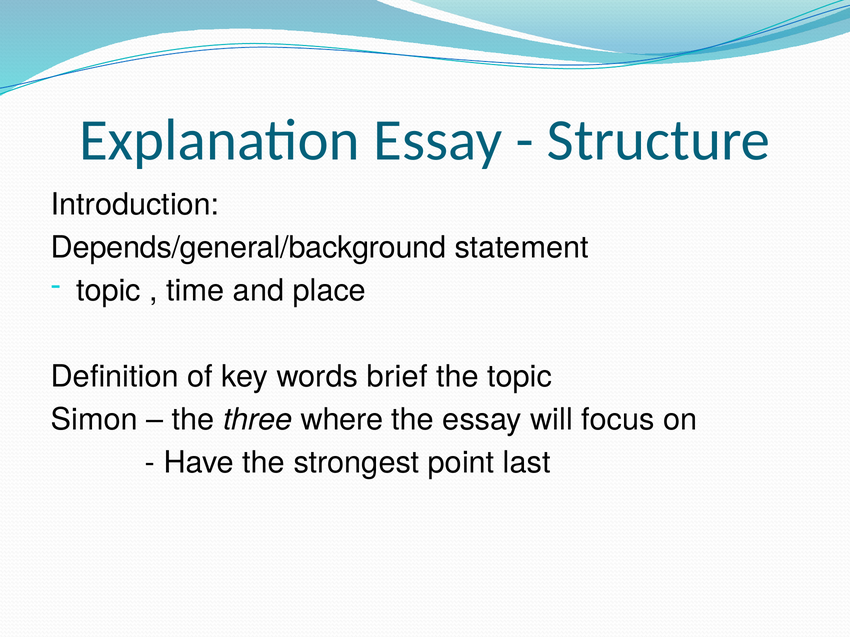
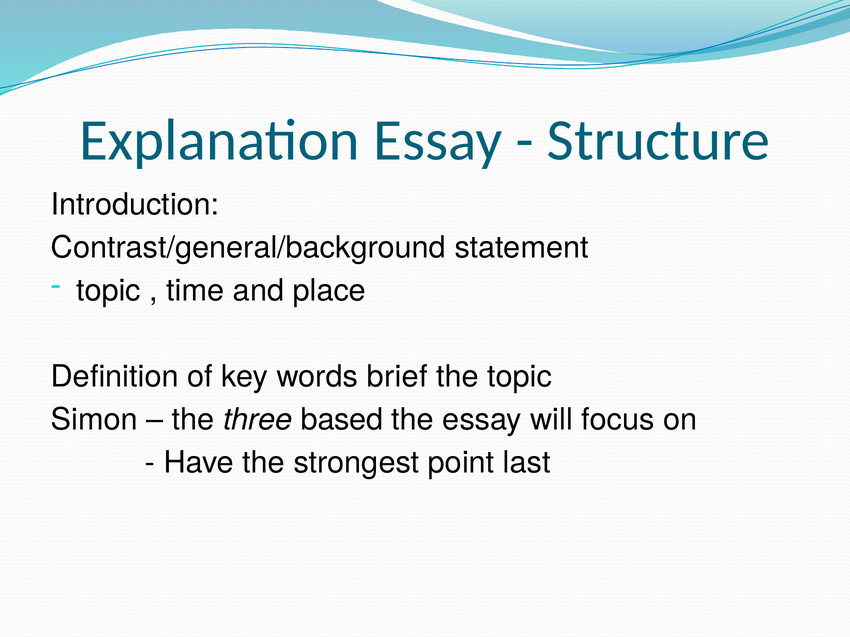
Depends/general/background: Depends/general/background -> Contrast/general/background (248, 248)
where: where -> based (342, 420)
